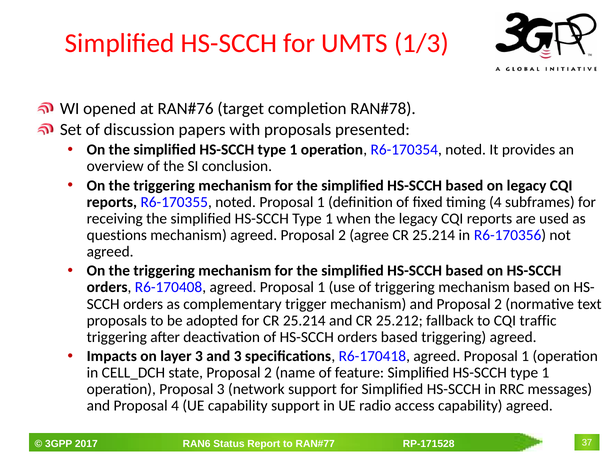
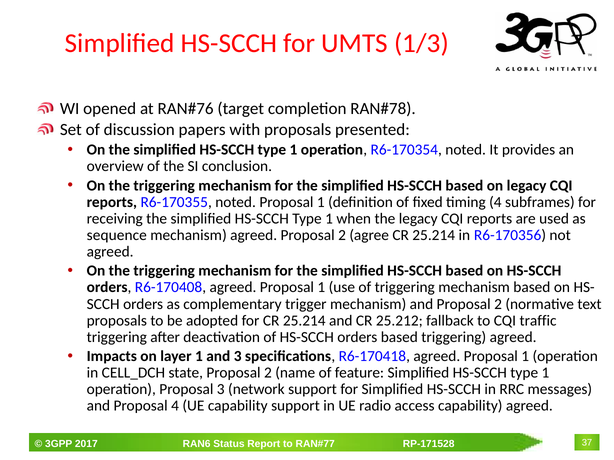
questions: questions -> sequence (117, 235)
layer 3: 3 -> 1 (199, 357)
